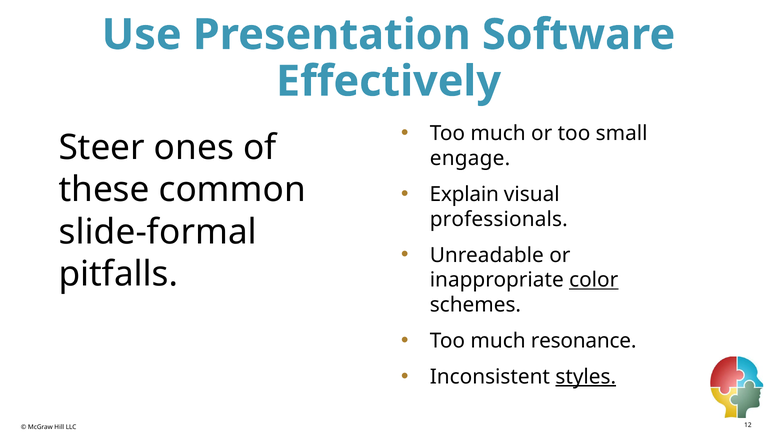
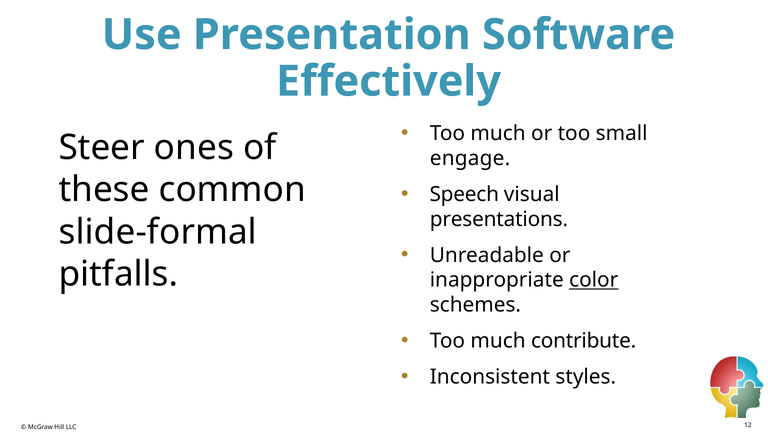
Explain: Explain -> Speech (464, 194)
professionals: professionals -> presentations (499, 219)
resonance: resonance -> contribute (584, 341)
styles underline: present -> none (586, 377)
